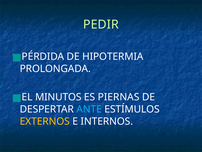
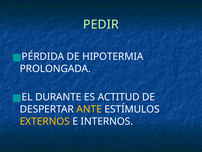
MINUTOS: MINUTOS -> DURANTE (58, 97)
PIERNAS: PIERNAS -> ACTITUD (119, 97)
ANTE colour: light blue -> yellow (89, 109)
